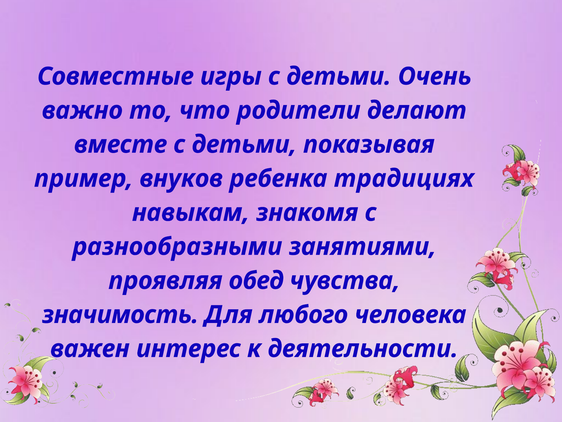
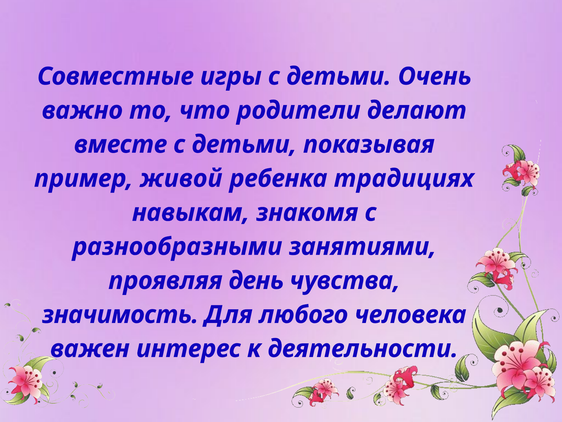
внуков: внуков -> живой (181, 178)
обед: обед -> день (256, 280)
